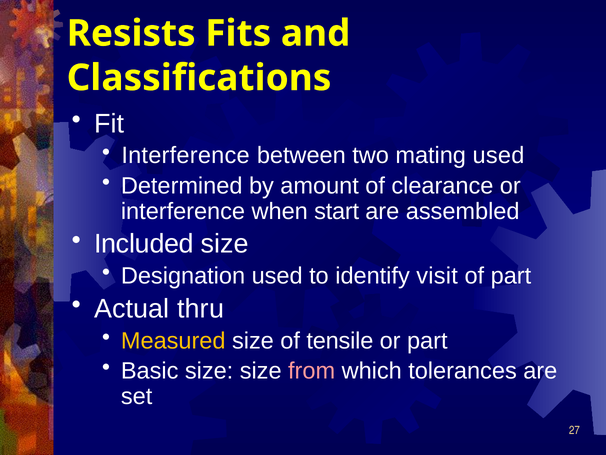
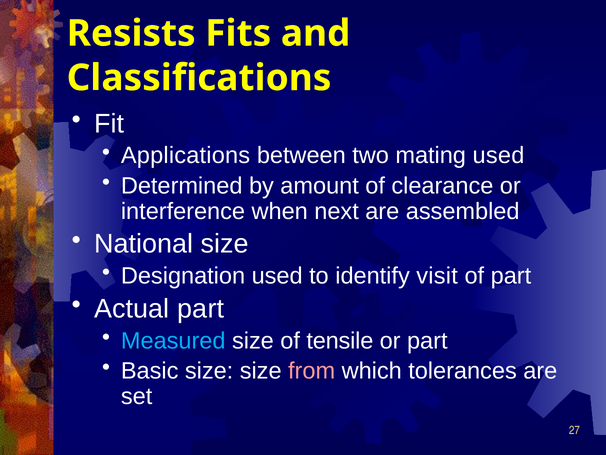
Interference: Interference -> Applications (186, 156)
start: start -> next (337, 211)
Included: Included -> National (144, 244)
Actual thru: thru -> part (201, 308)
Measured colour: yellow -> light blue (173, 341)
